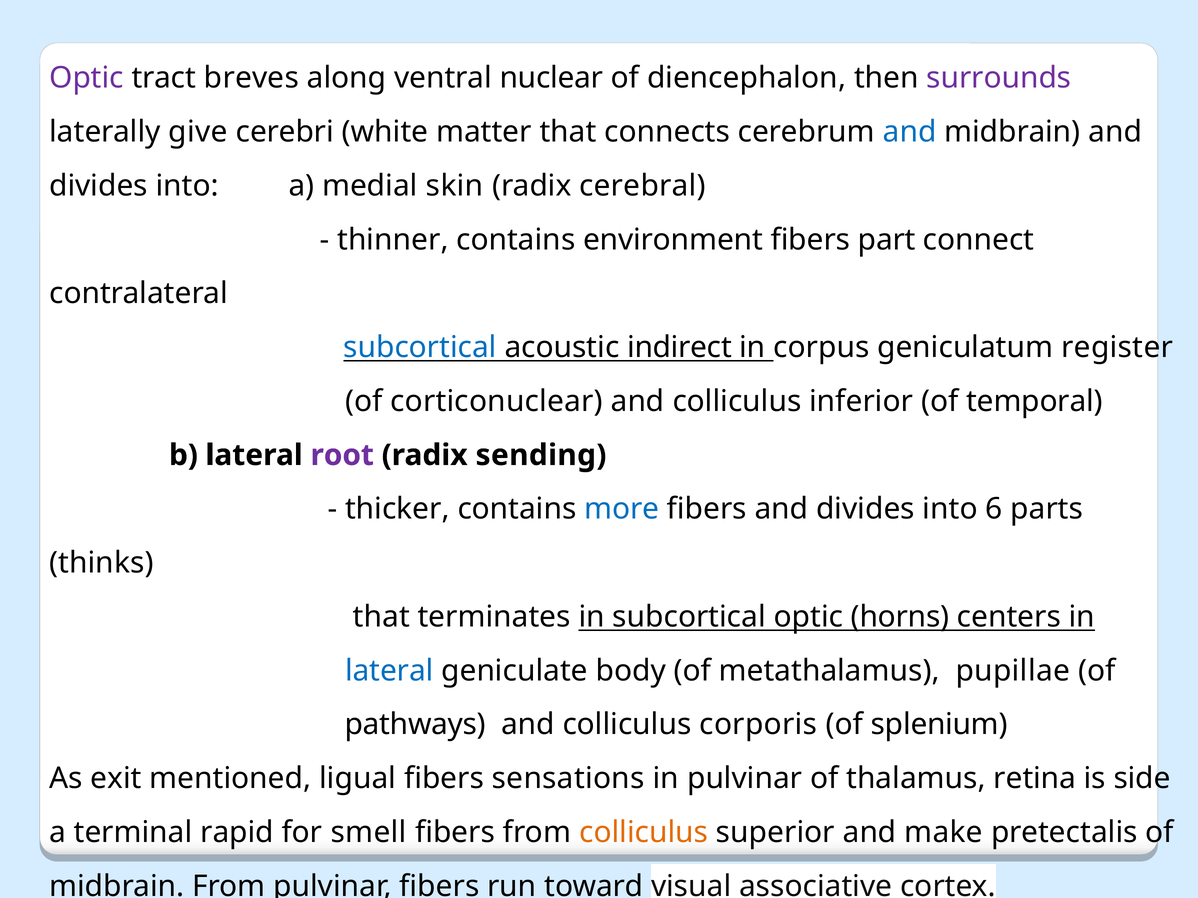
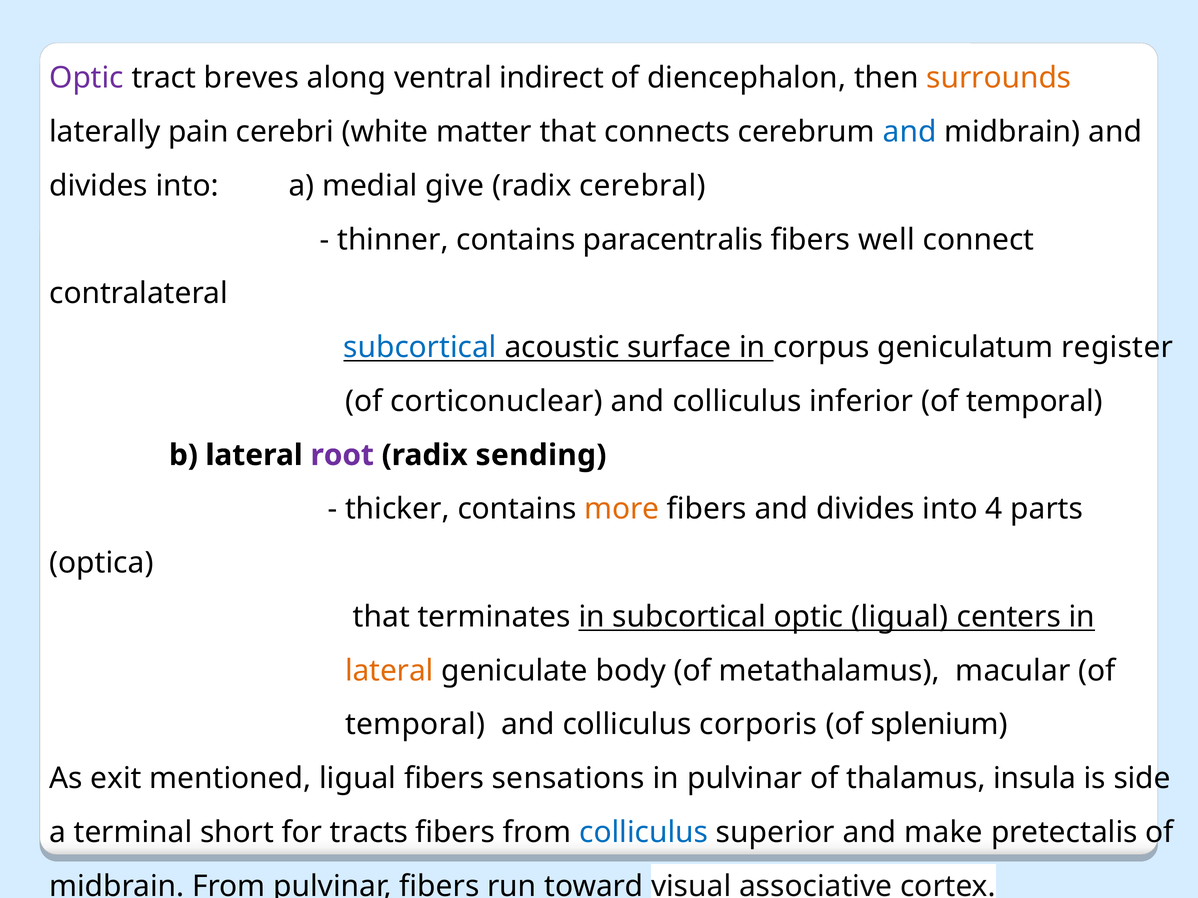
nuclear: nuclear -> indirect (552, 78)
surrounds colour: purple -> orange (999, 78)
give: give -> pain (198, 132)
skin: skin -> give (455, 186)
environment: environment -> paracentralis (673, 240)
part: part -> well (886, 240)
indirect: indirect -> surface (679, 348)
more colour: blue -> orange (622, 509)
6: 6 -> 4 (994, 509)
thinks: thinks -> optica (101, 563)
optic horns: horns -> ligual (900, 617)
lateral colour: blue -> orange (389, 671)
pupillae: pupillae -> macular (1013, 671)
pathways: pathways -> temporal (415, 725)
retina: retina -> insula (1035, 779)
rapid: rapid -> short (237, 833)
smell: smell -> tracts (369, 833)
colliculus colour: orange -> blue (644, 833)
